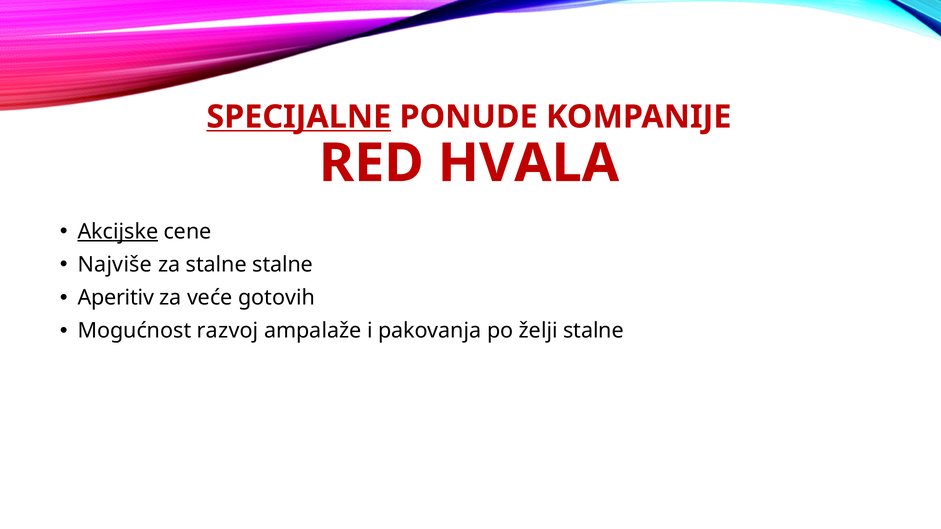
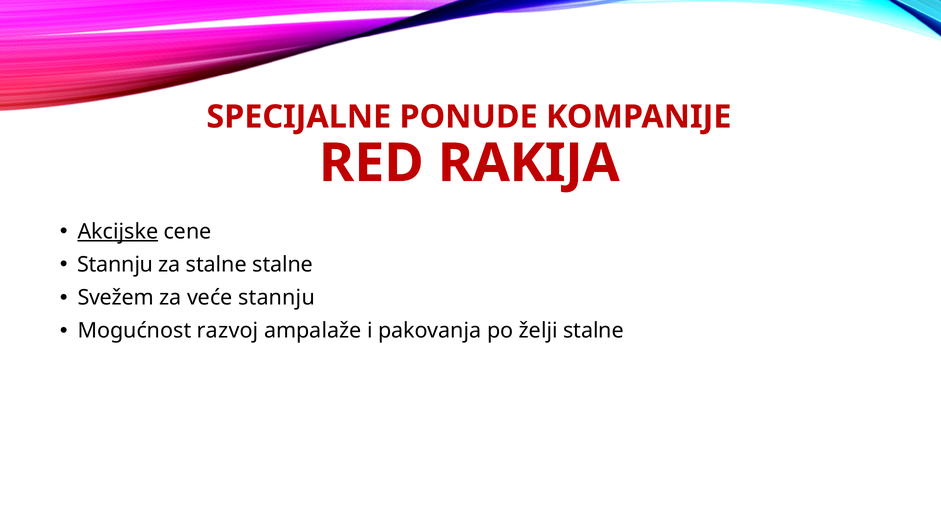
SPECIJALNE underline: present -> none (299, 117)
HVALA: HVALA -> RAKIJA (529, 163)
Najviše: Najviše -> Stannju (115, 265)
Aperitiv: Aperitiv -> Svežem (116, 298)
veće gotovih: gotovih -> stannju (276, 298)
